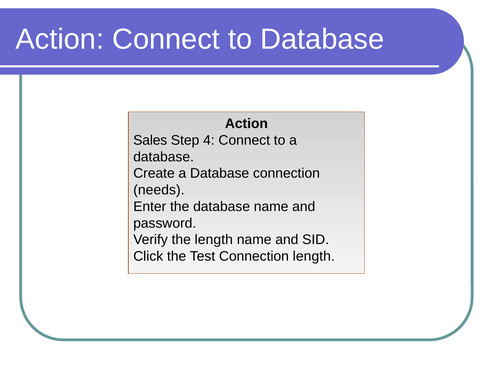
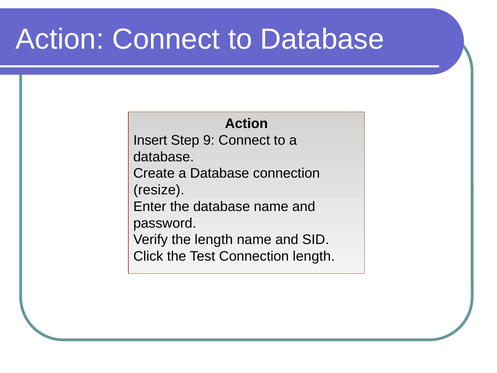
Sales: Sales -> Insert (150, 140)
4: 4 -> 9 (209, 140)
needs: needs -> resize (159, 190)
